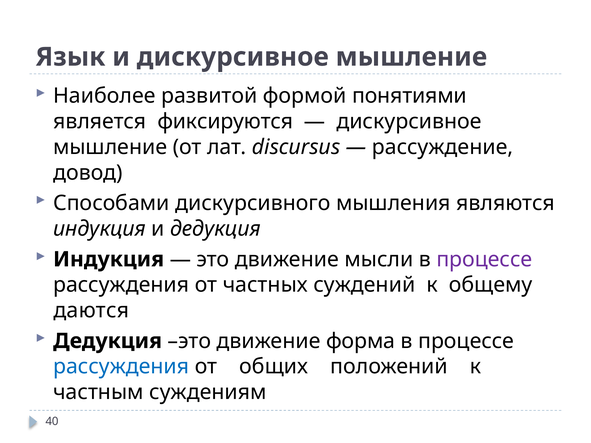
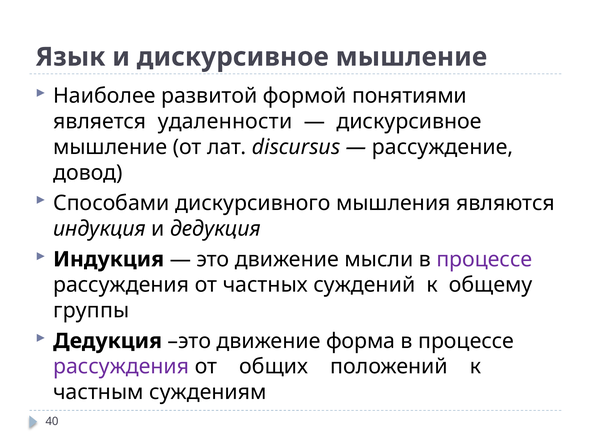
фиксируются: фиксируются -> удаленности (225, 122)
даются: даются -> группы (91, 311)
рассуждения colour: blue -> purple (121, 367)
